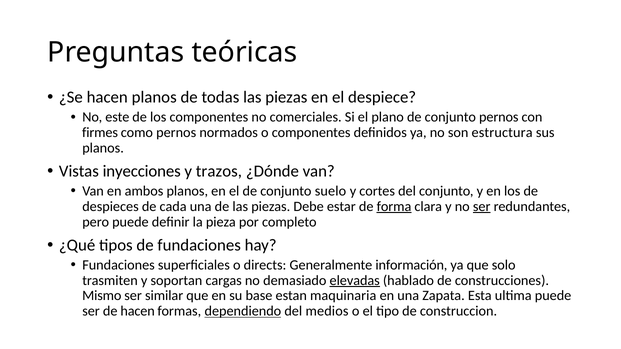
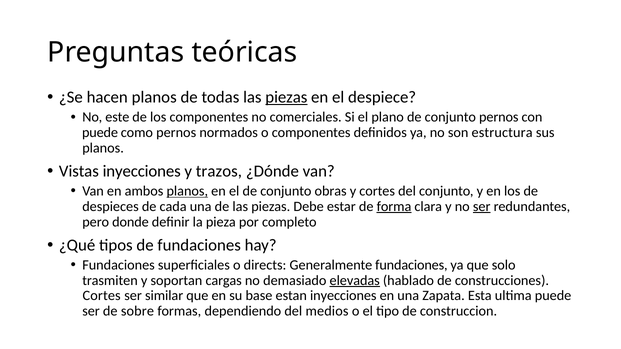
piezas underline: none -> present (286, 97)
firmes: firmes -> puede (100, 133)
planos underline: none -> present (187, 191)
suelo: suelo -> obras (331, 191)
pero puede: puede -> donde (130, 222)
Generalmente información: información -> fundaciones (411, 265)
Mismo: Mismo -> Cortes (102, 296)
estan maquinaria: maquinaria -> inyecciones (343, 296)
de hacen: hacen -> sobre (137, 311)
dependiendo underline: present -> none (243, 311)
